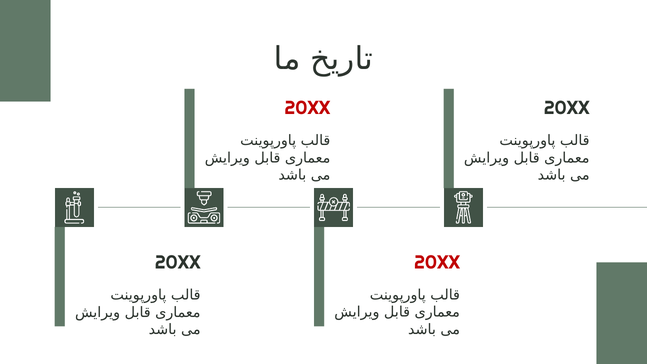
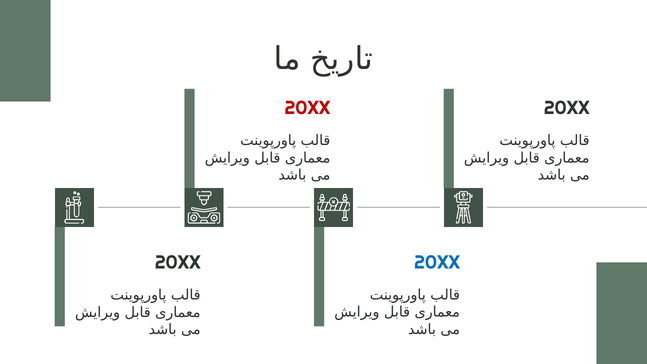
20XX colour: red -> blue (437, 262)
